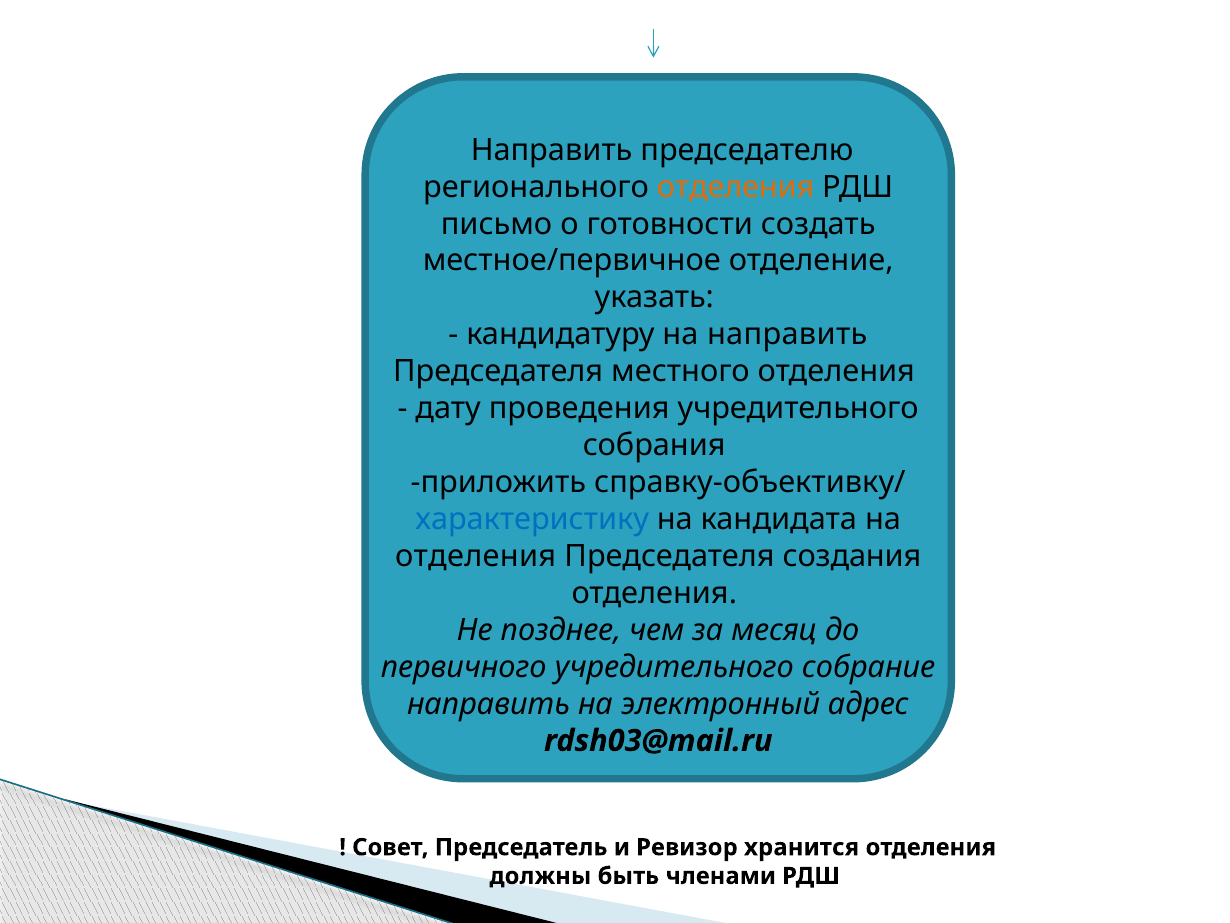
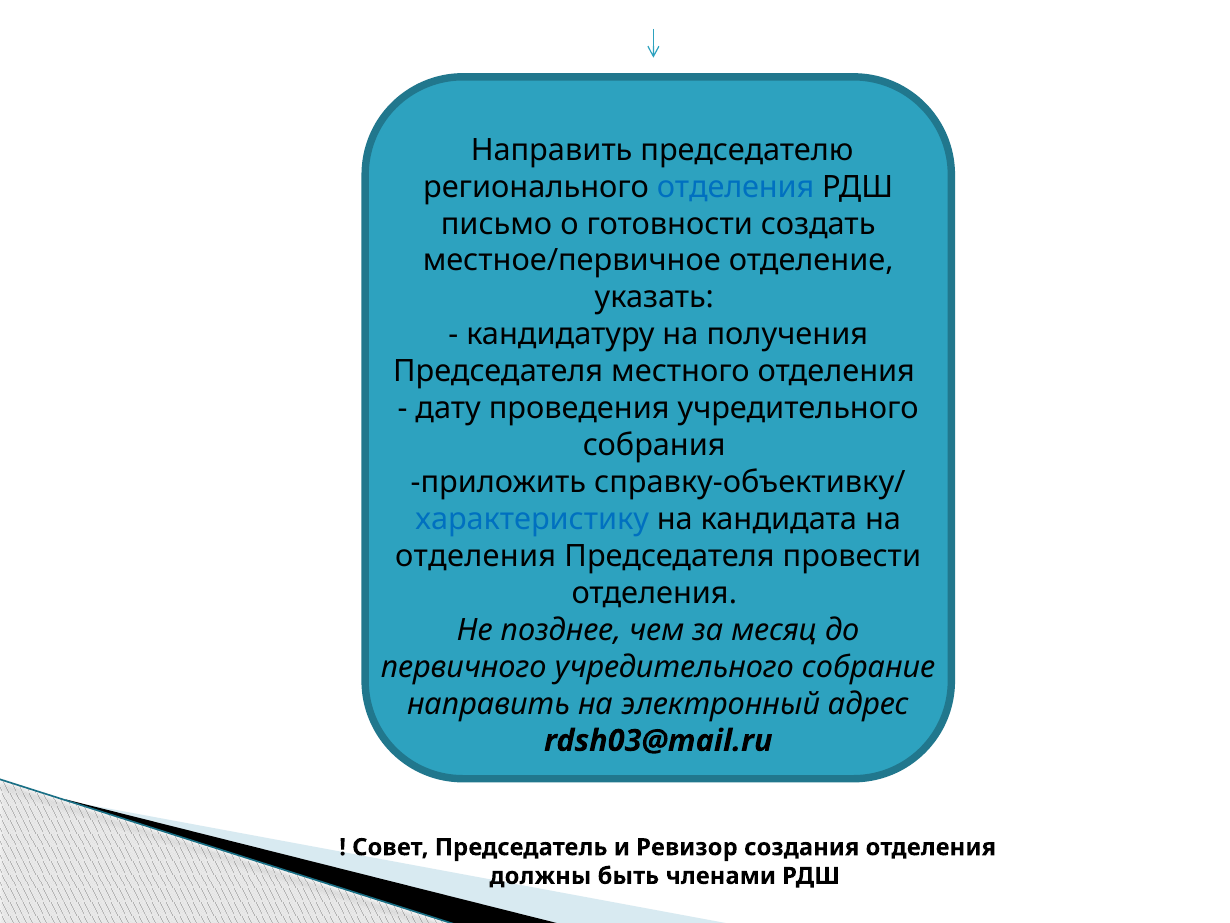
отделения colour: orange -> blue (736, 187)
на направить: направить -> получения (787, 334)
создания: создания -> провести (852, 556)
хранится: хранится -> создания (802, 847)
